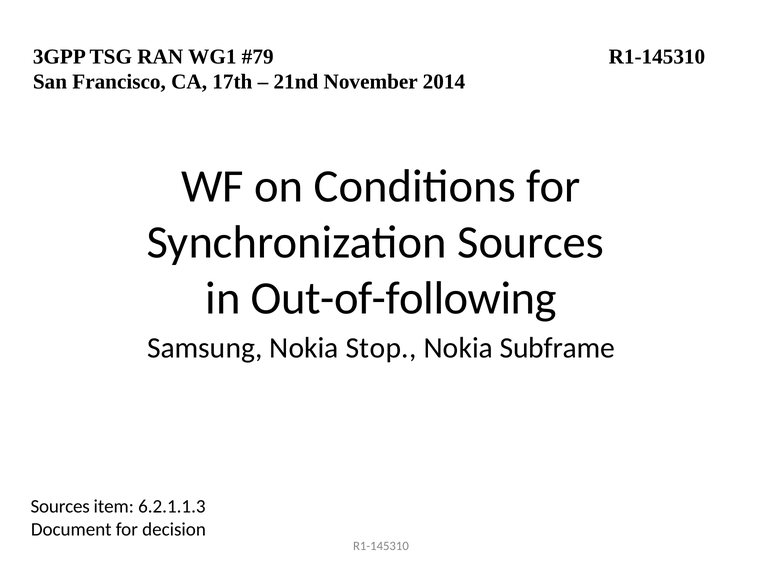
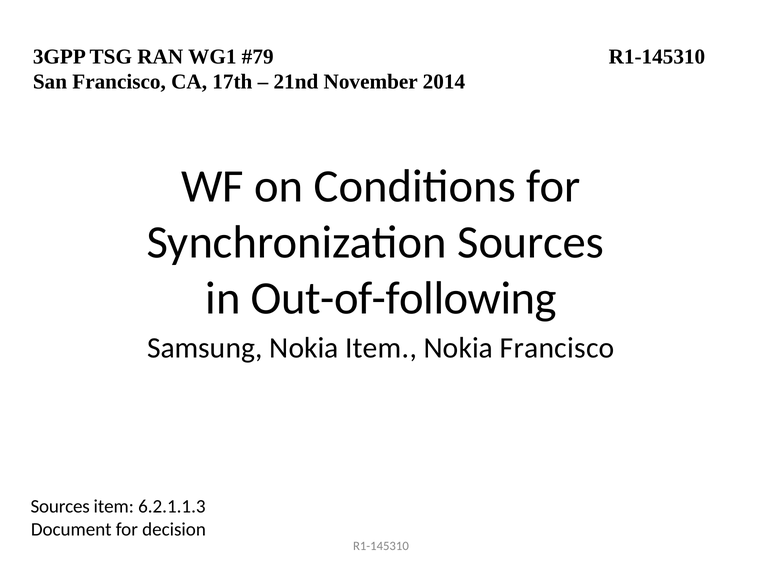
Nokia Stop: Stop -> Item (381, 348)
Nokia Subframe: Subframe -> Francisco (557, 348)
